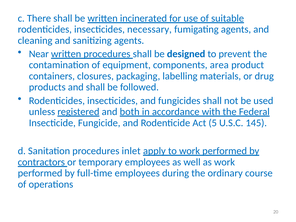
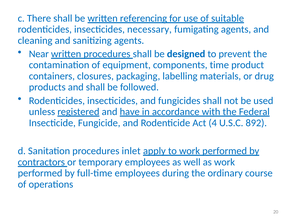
incinerated: incinerated -> referencing (144, 18)
area: area -> time (219, 65)
both: both -> have (130, 112)
5: 5 -> 4 (213, 123)
145: 145 -> 892 (256, 123)
